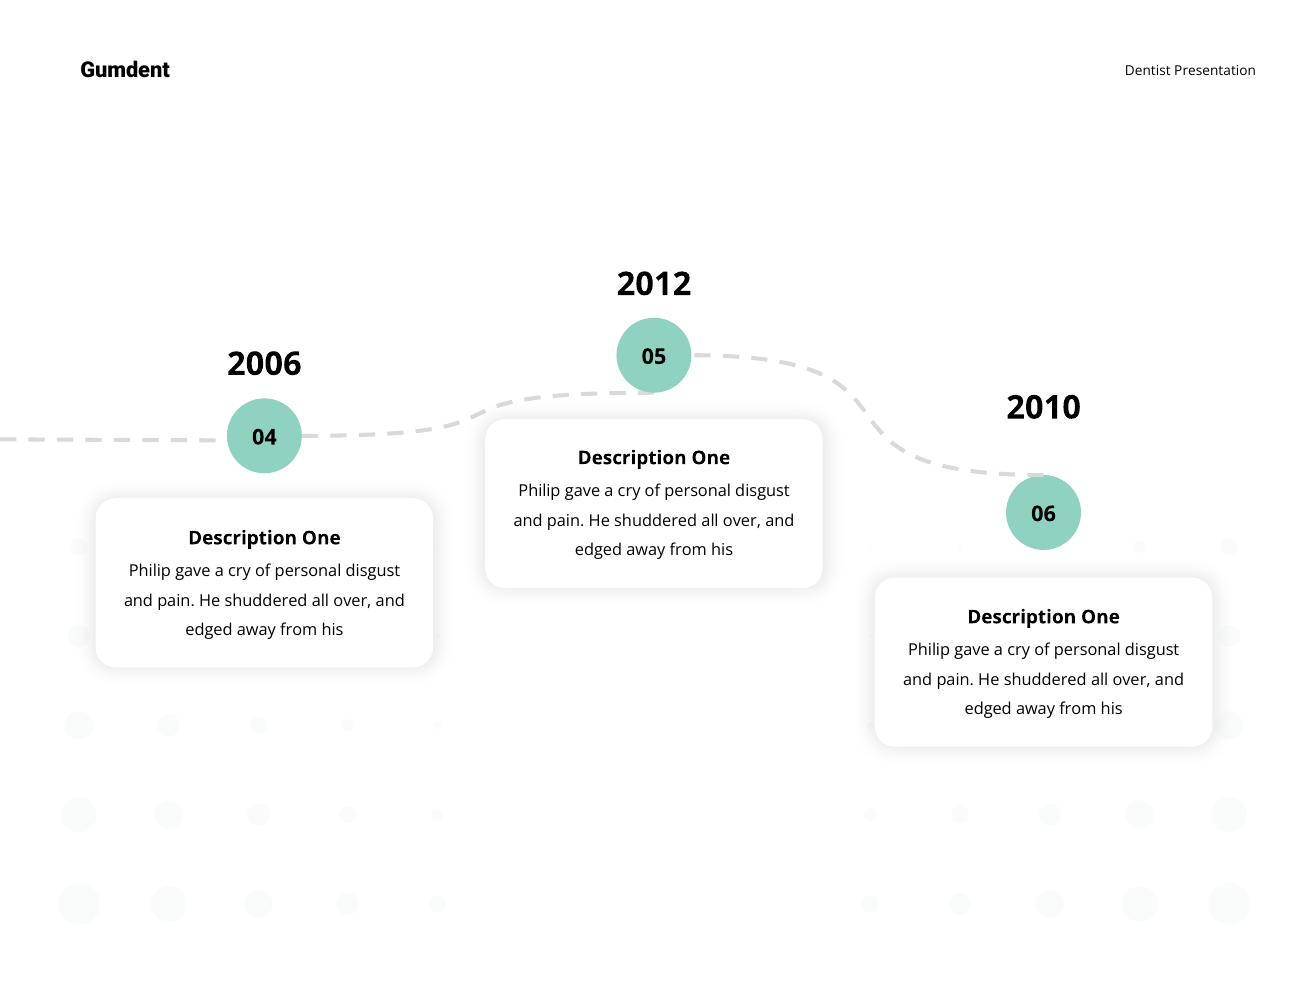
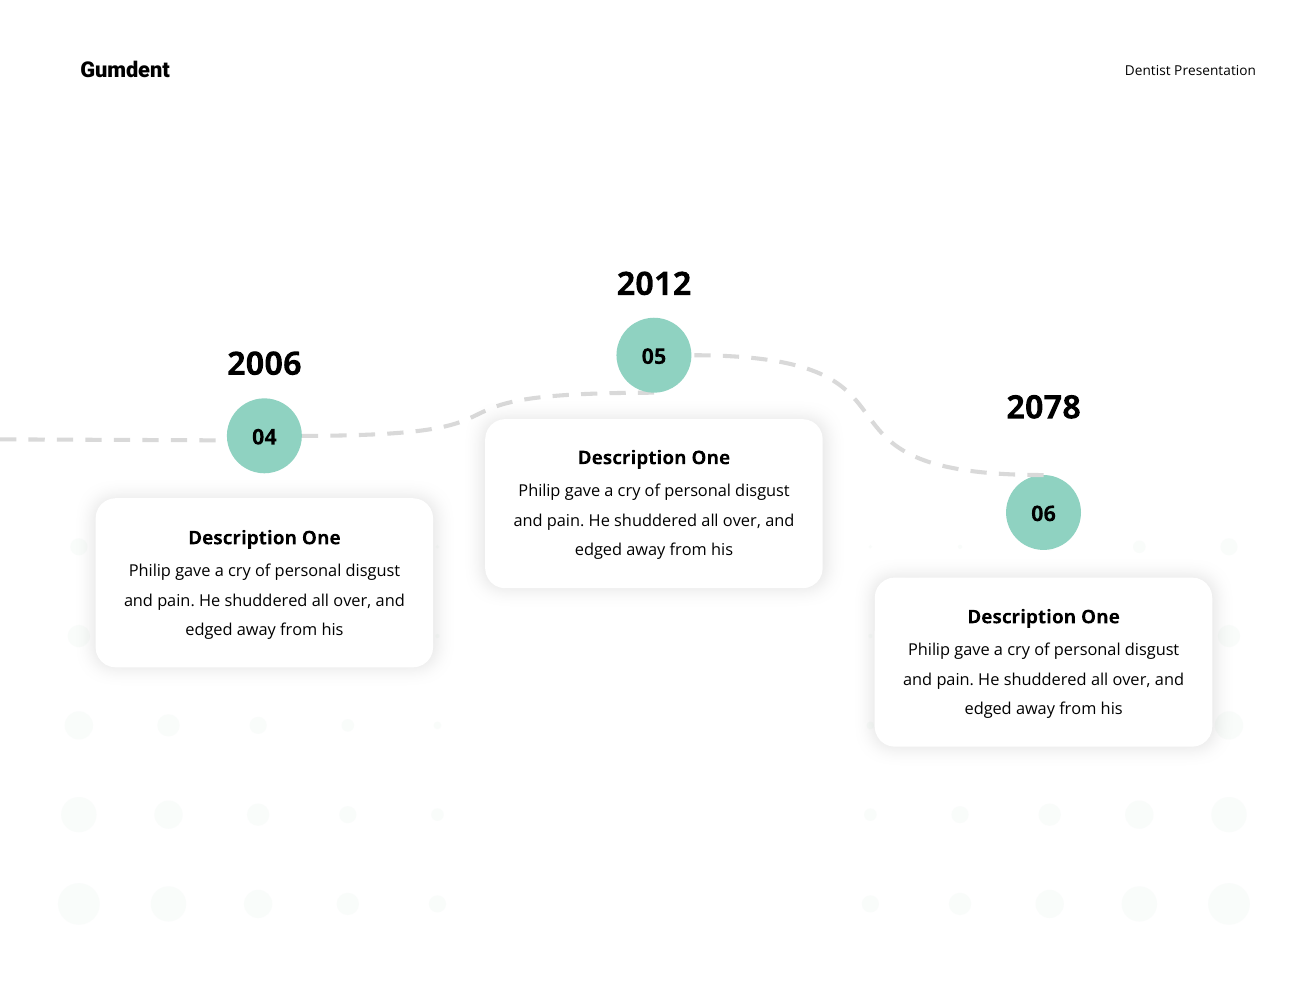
2010: 2010 -> 2078 (1044, 408)
